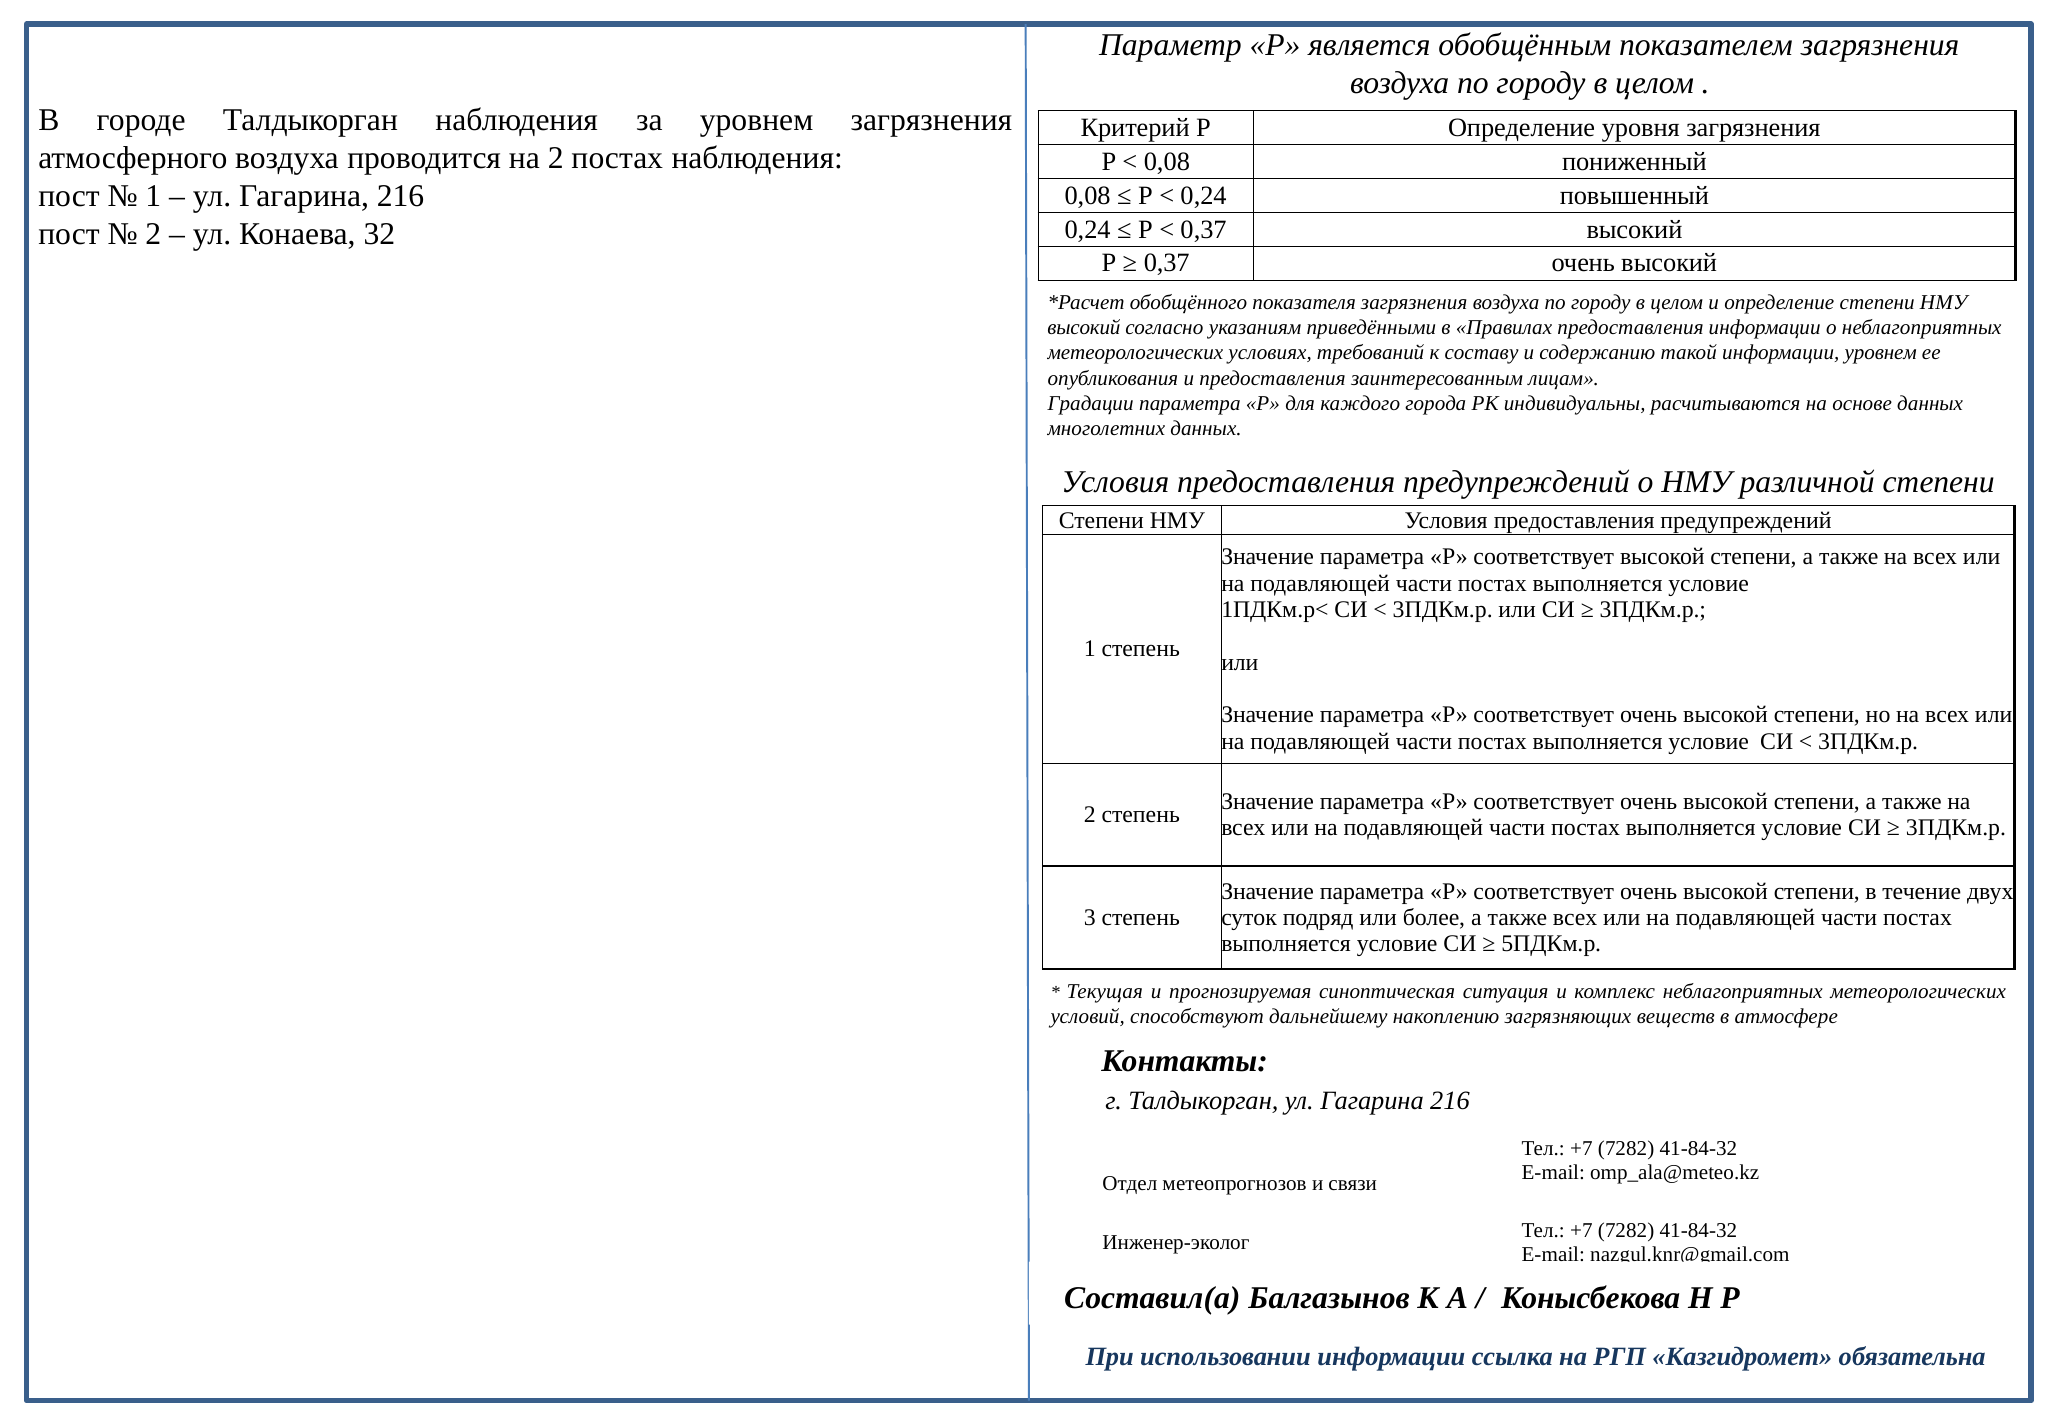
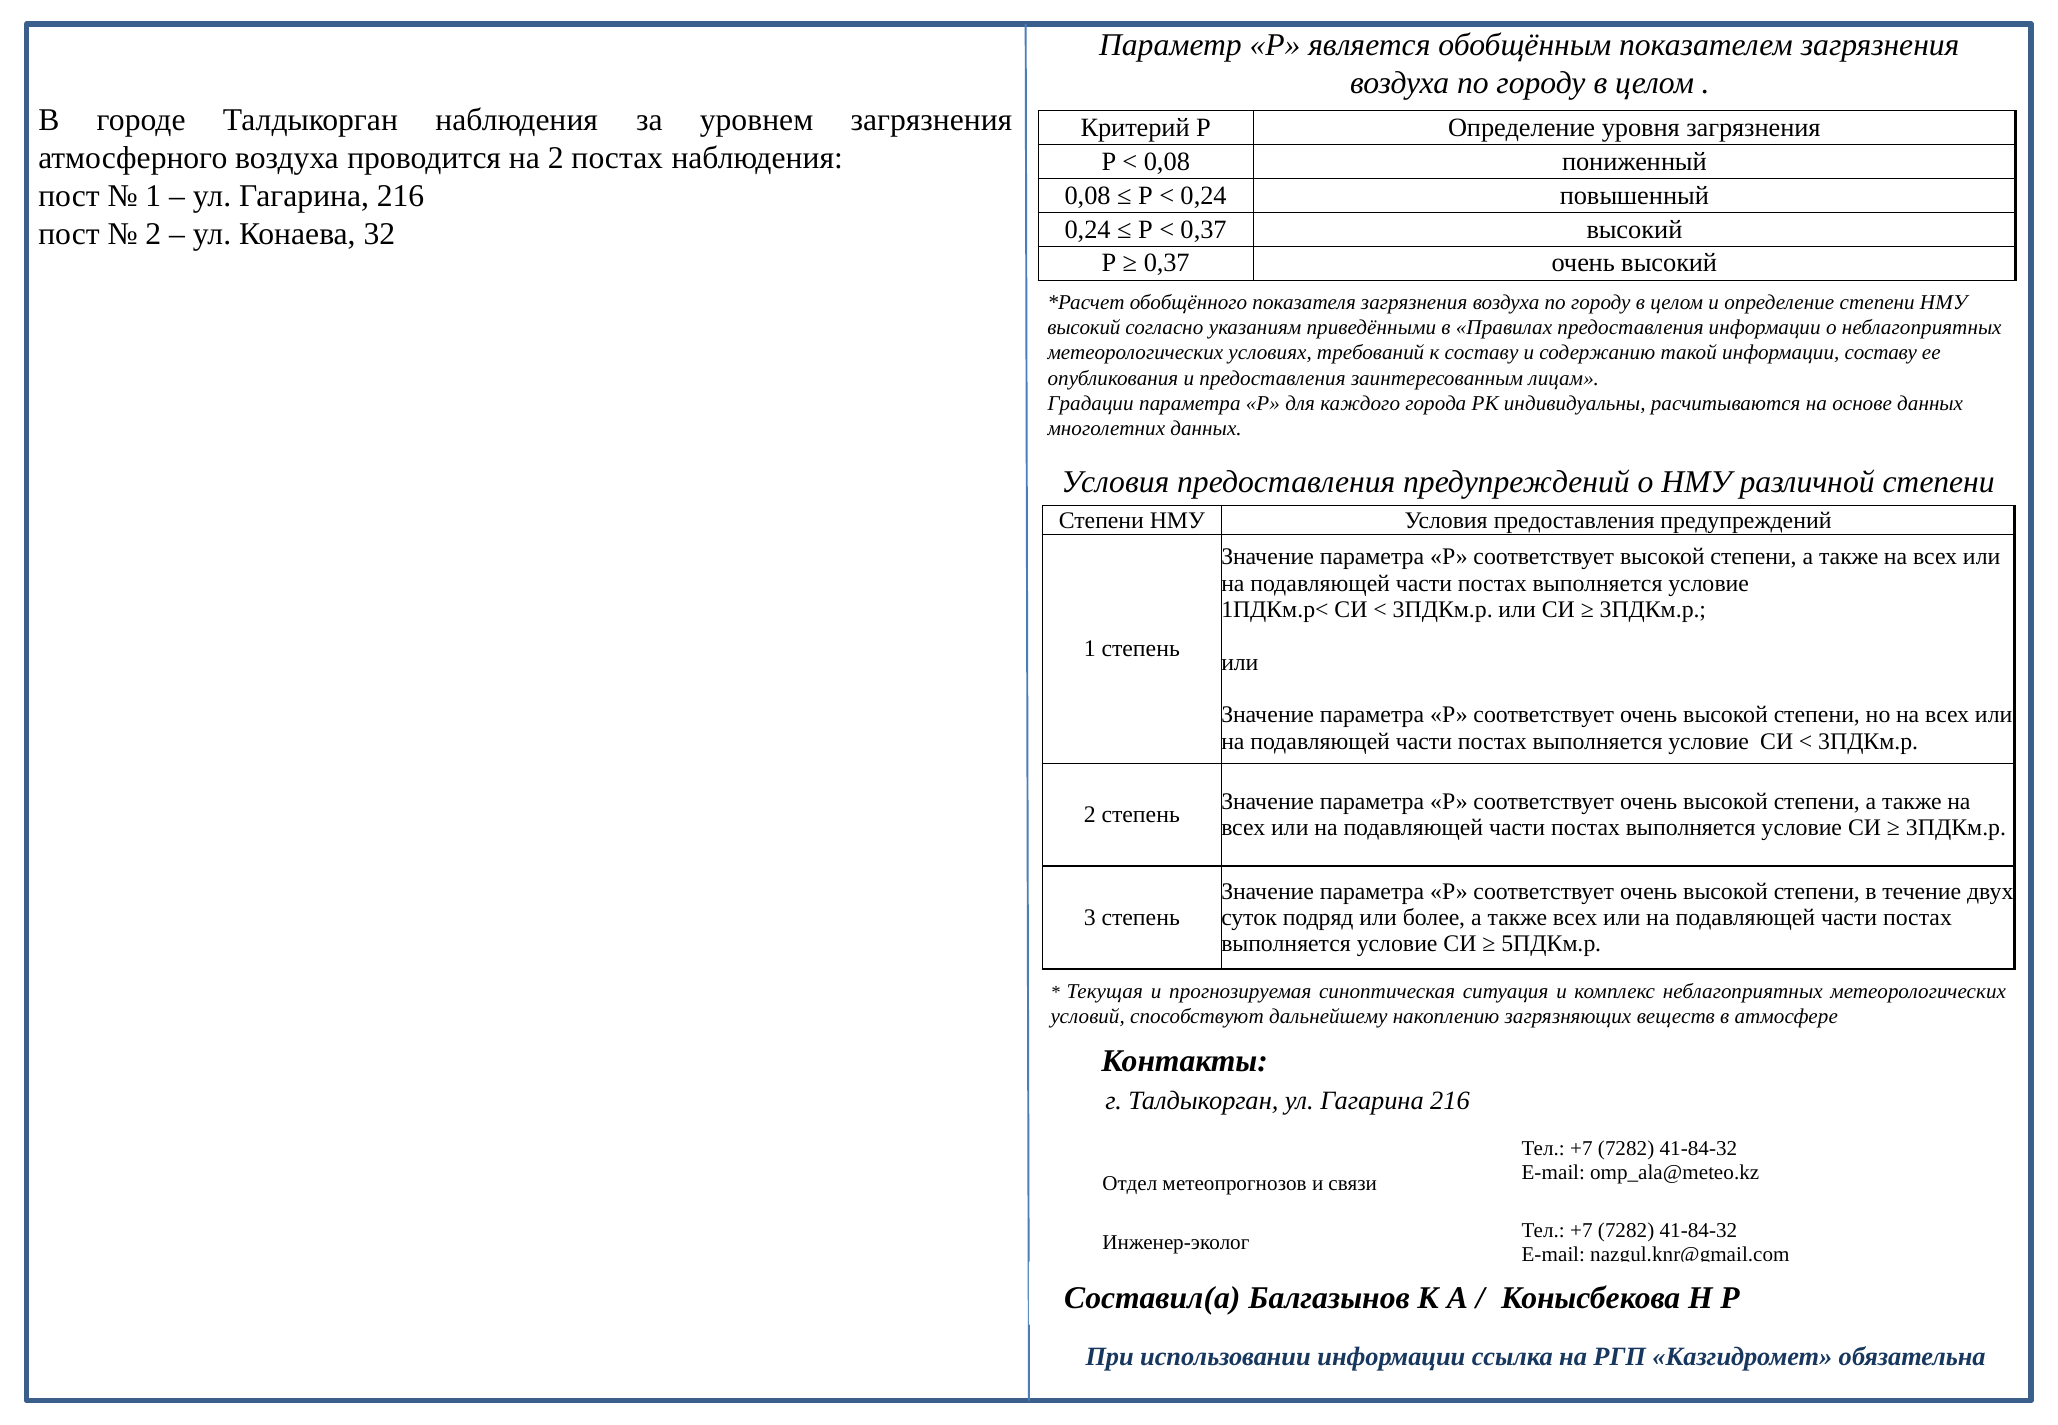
информации уровнем: уровнем -> составу (1881, 353)
